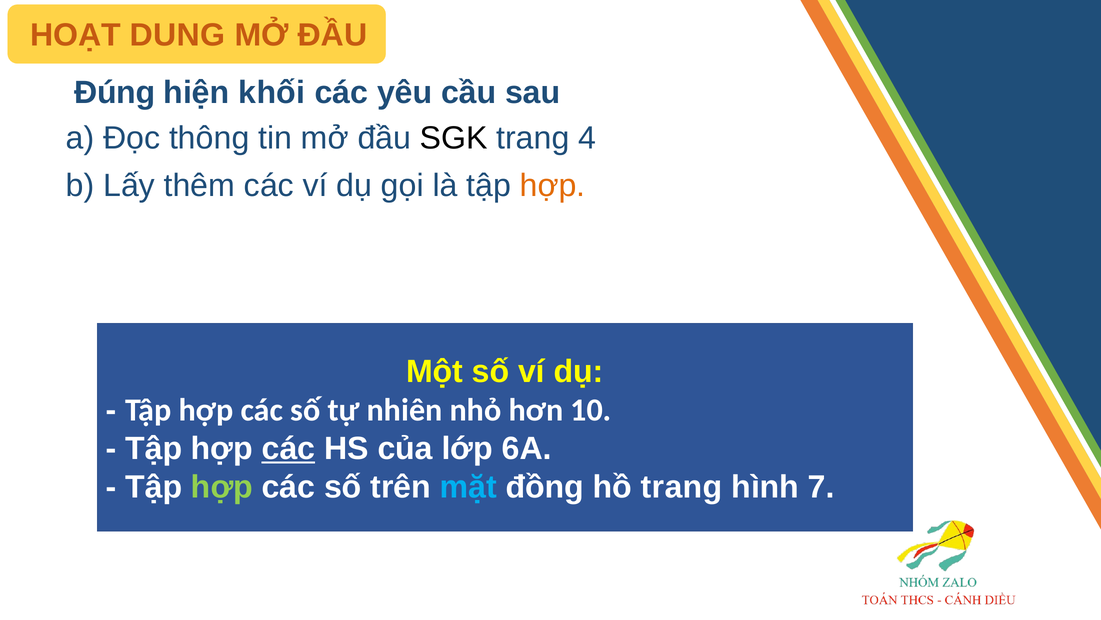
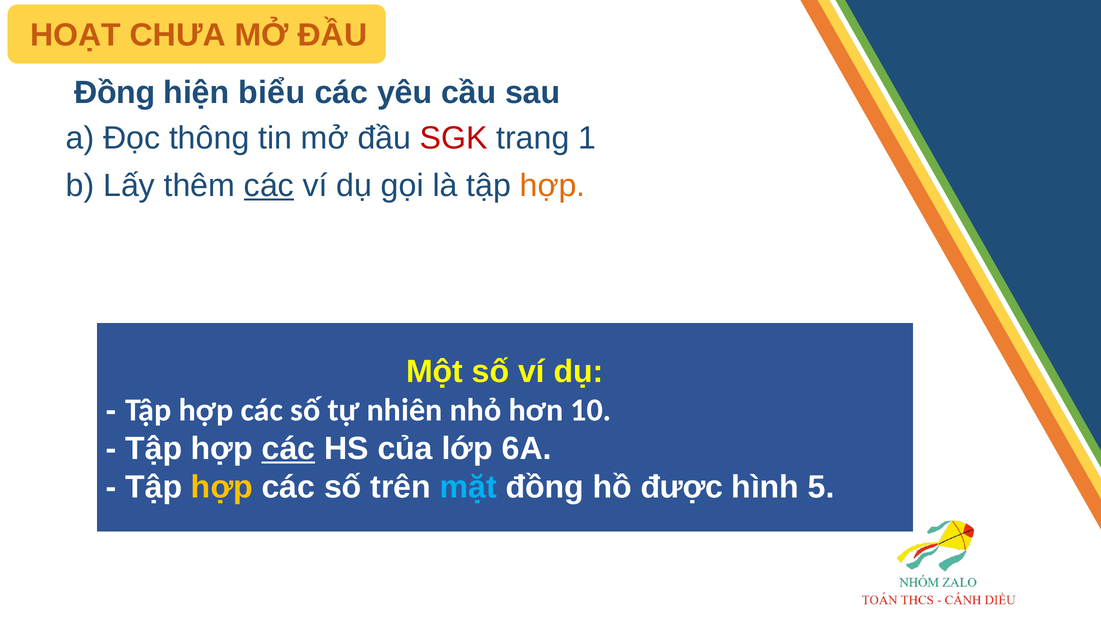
DUNG: DUNG -> CHƯA (178, 35)
Đúng: Đúng -> Đồng (115, 93)
khối: khối -> biểu (272, 93)
SGK colour: black -> red (454, 138)
4: 4 -> 1 (587, 138)
các underline: none -> present (269, 185)
hợp colour: light green -> yellow (222, 487)
hồ trang: trang -> được (682, 487)
7: 7 -> 5 (821, 487)
